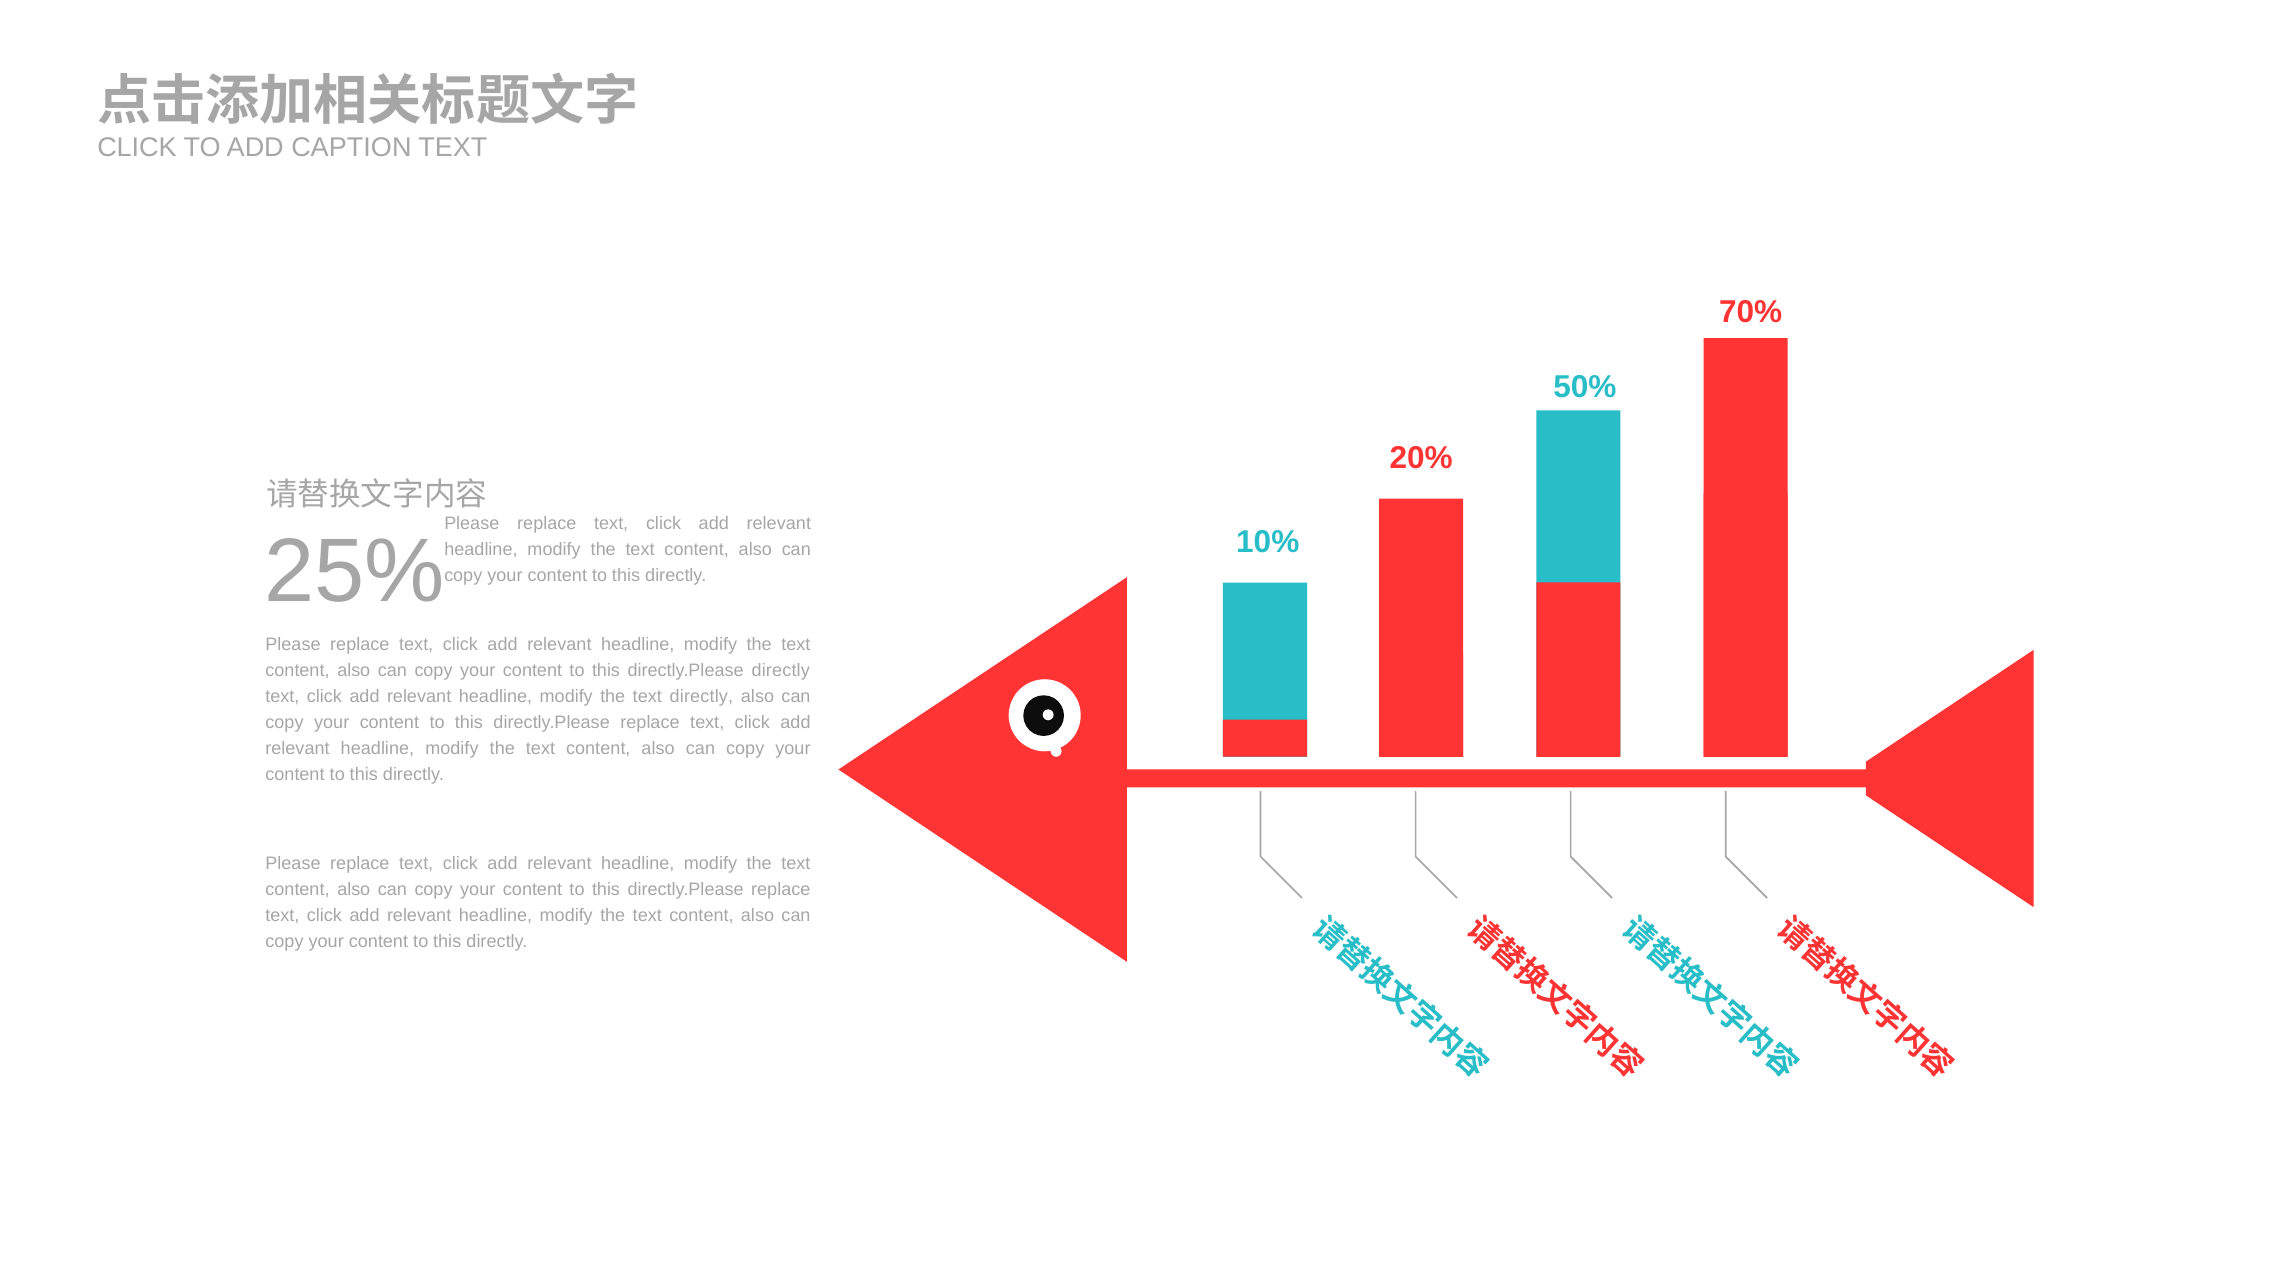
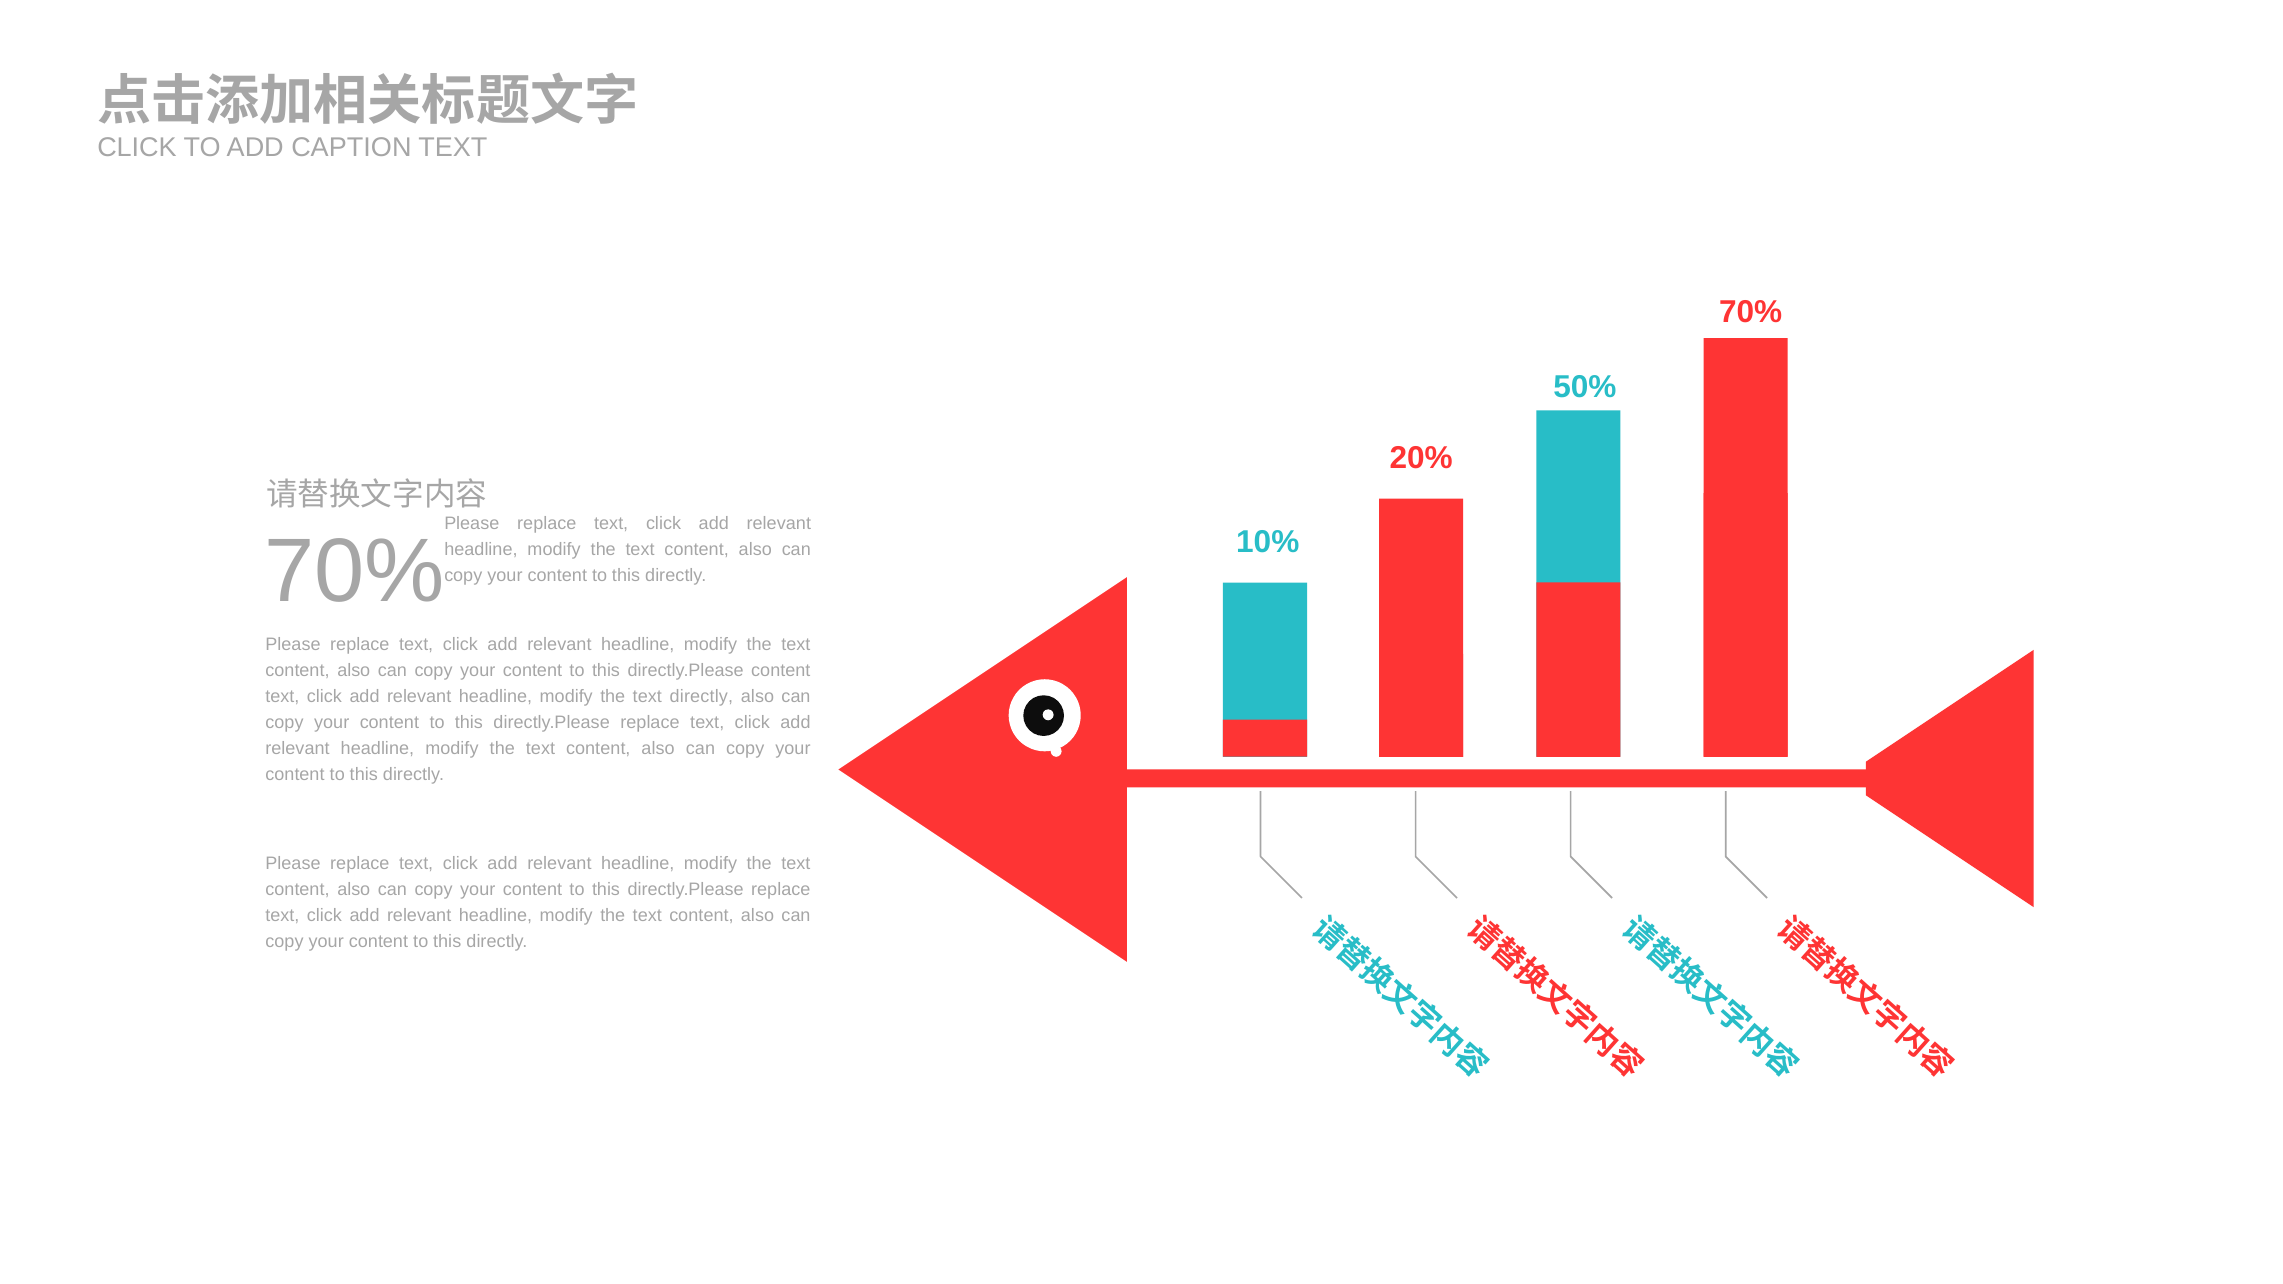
25%: 25% -> 70% (355, 572)
directly.Please directly: directly -> content (781, 671)
